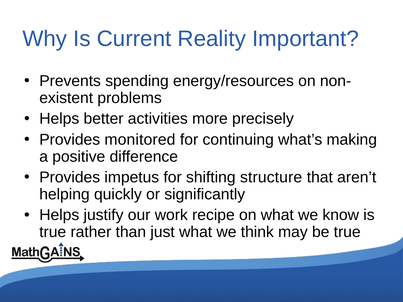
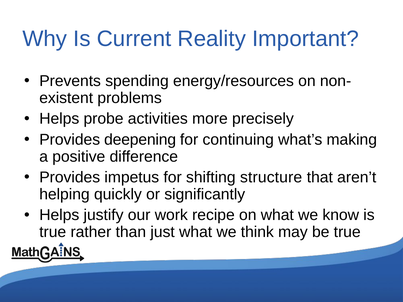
better: better -> probe (104, 119)
monitored: monitored -> deepening (140, 140)
